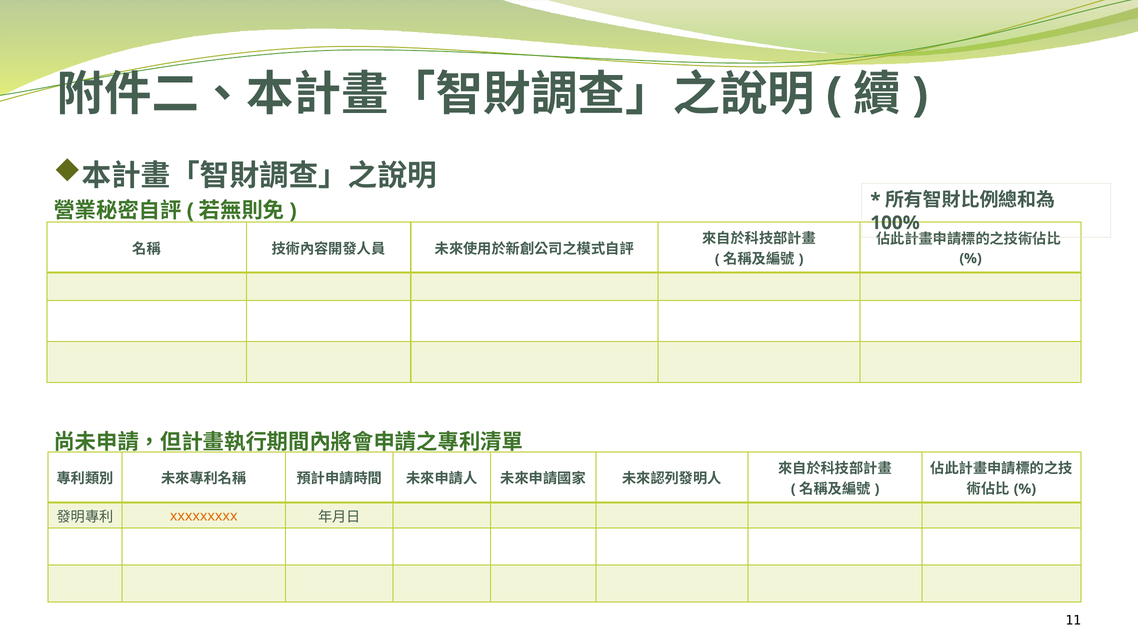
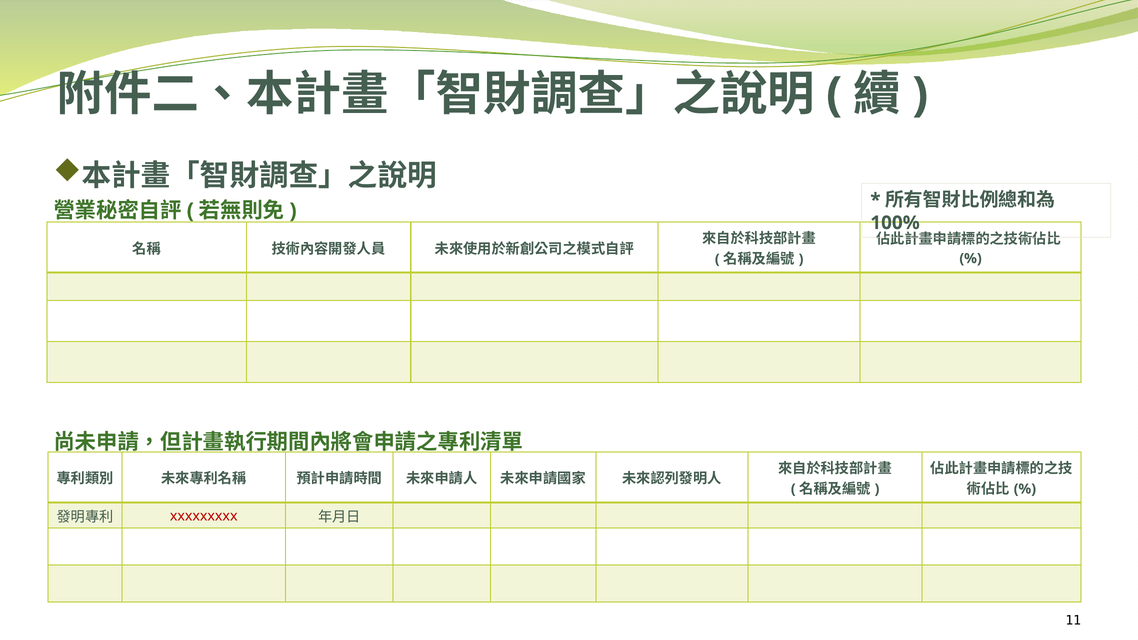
xxxxxxxxx colour: orange -> red (204, 516)
